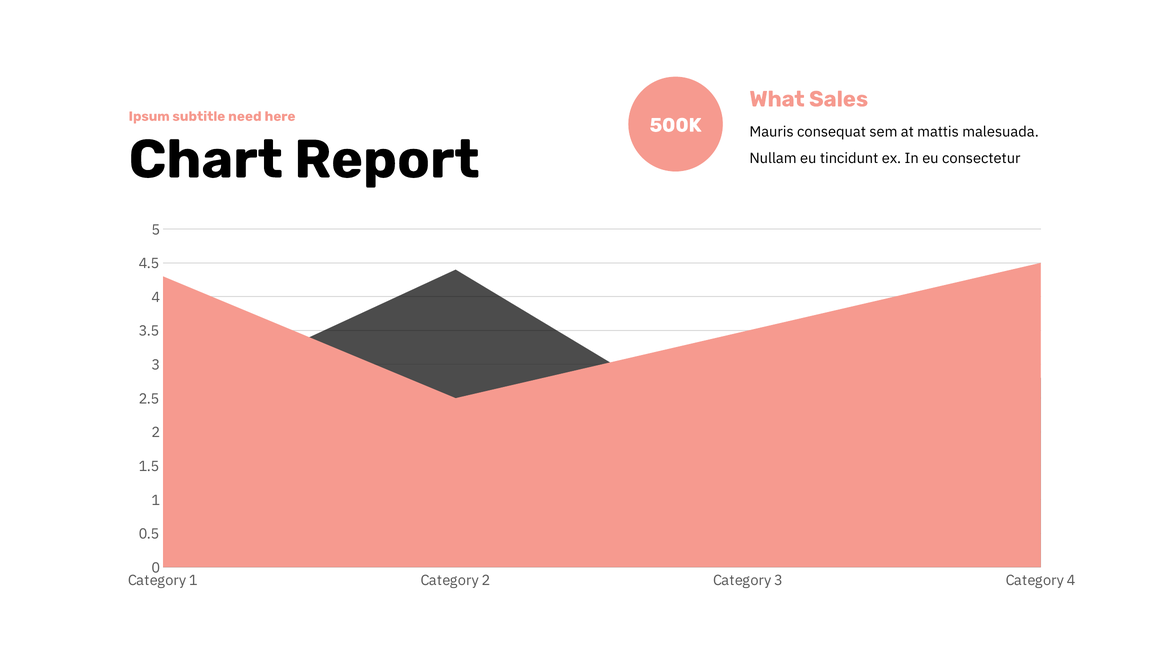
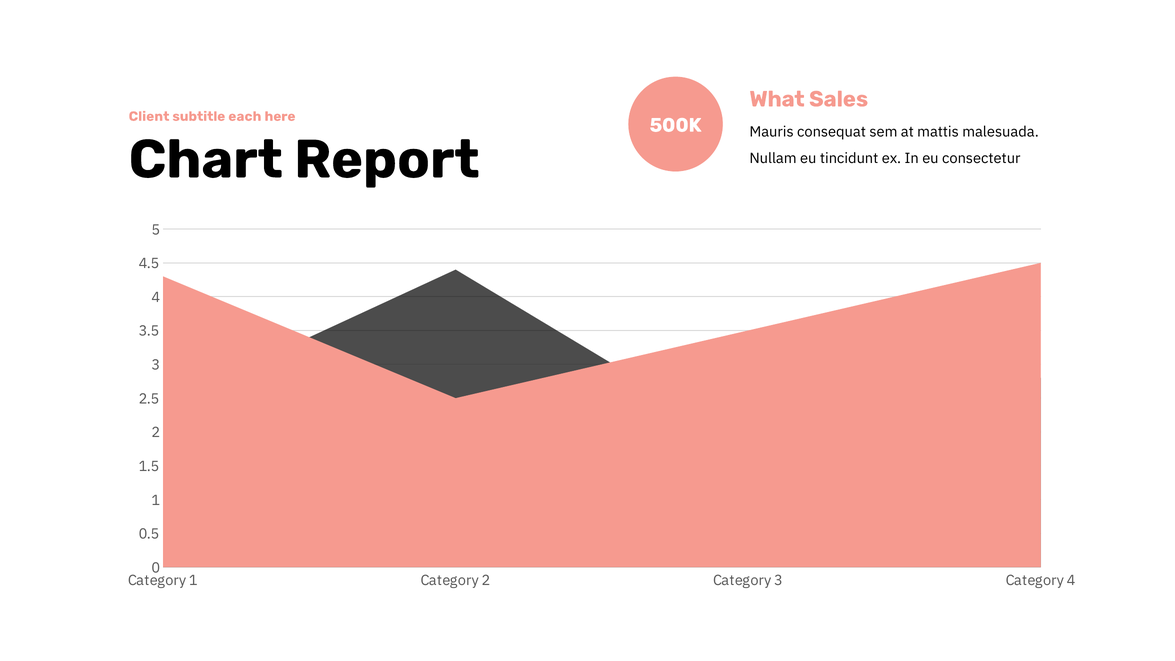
Ipsum: Ipsum -> Client (149, 116)
need: need -> each (245, 116)
